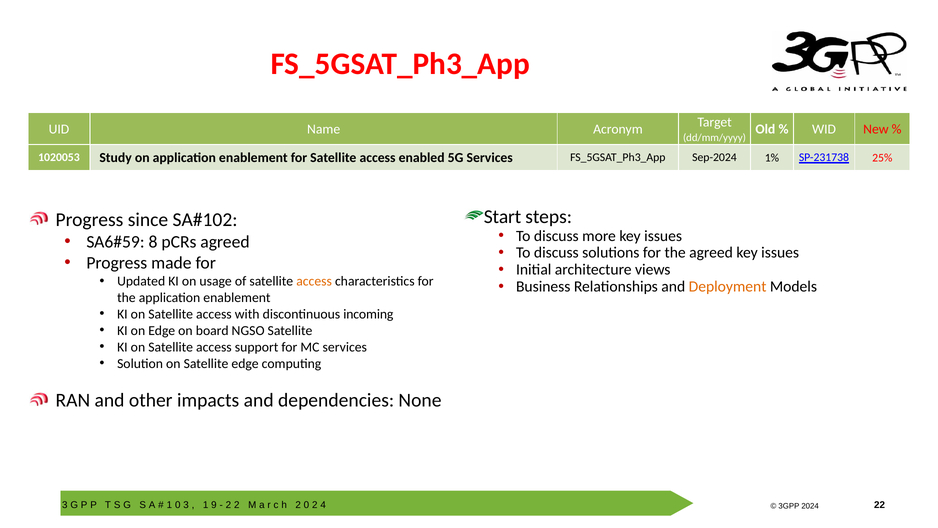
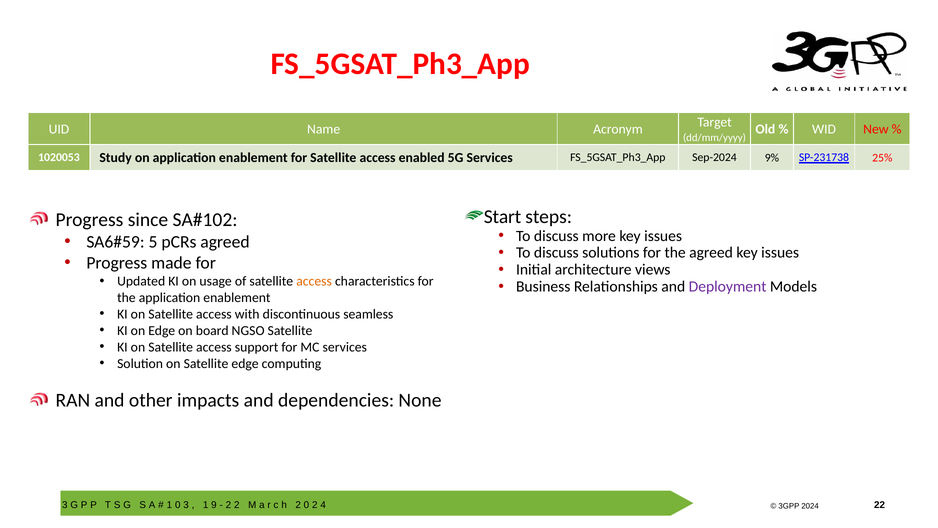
1%: 1% -> 9% (772, 158)
8: 8 -> 5 (153, 242)
Deployment colour: orange -> purple (728, 286)
incoming: incoming -> seamless (368, 314)
